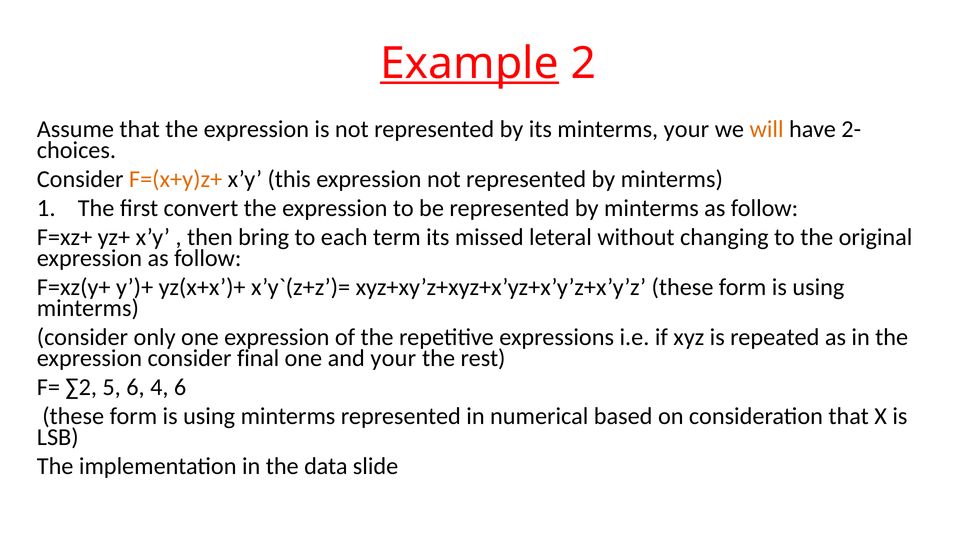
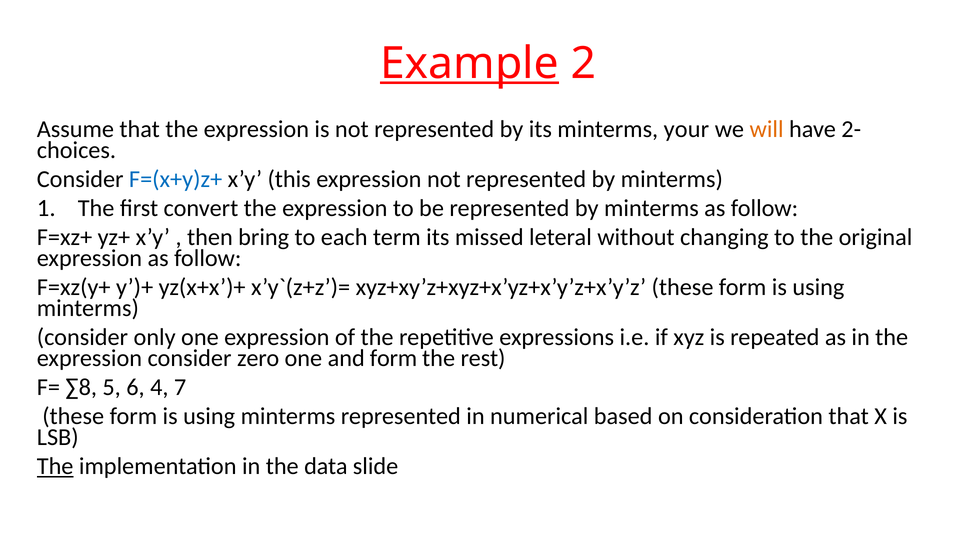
F=(x+y)z+ colour: orange -> blue (176, 179)
final: final -> zero (258, 358)
and your: your -> form (394, 358)
∑2: ∑2 -> ∑8 (81, 388)
4 6: 6 -> 7 (180, 388)
The underline: none -> present (55, 467)
